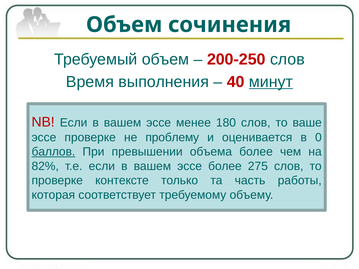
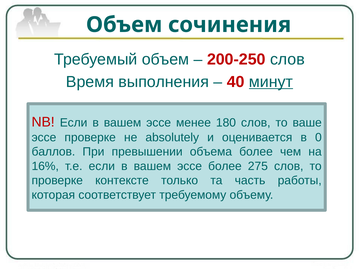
проблему: проблему -> absolutely (172, 138)
баллов underline: present -> none (53, 152)
82%: 82% -> 16% (45, 166)
